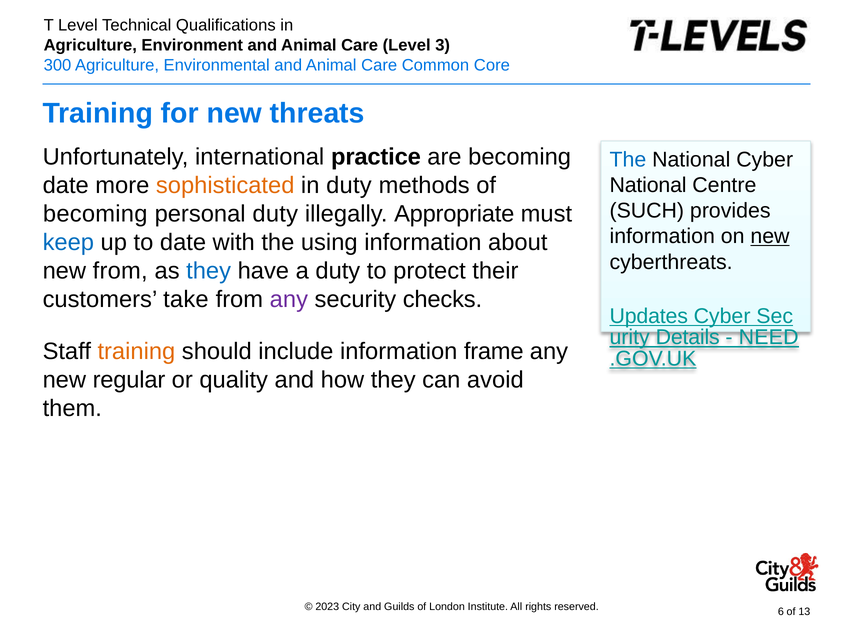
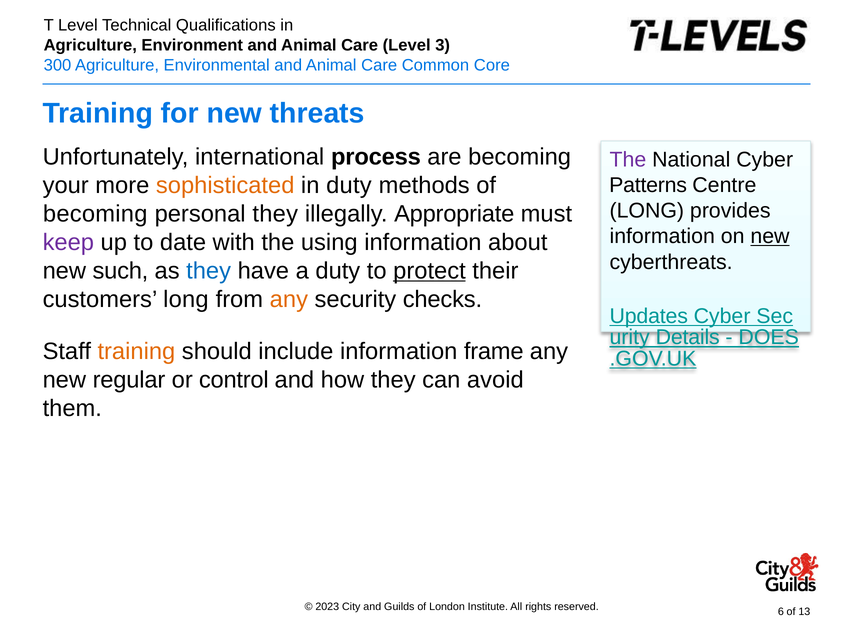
practice: practice -> process (376, 157)
The colour: blue -> purple (628, 160)
date: date -> your (66, 185)
National: National -> Patterns (648, 185)
SUCH: SUCH -> LONG (647, 211)
personal duty: duty -> they (275, 214)
keep colour: blue -> purple (68, 242)
new from: from -> such (120, 271)
protect underline: none -> present (429, 271)
customers take: take -> long (186, 299)
any colour: purple -> orange (289, 299)
NEED: NEED -> DOES (769, 337)
quality: quality -> control (234, 380)
